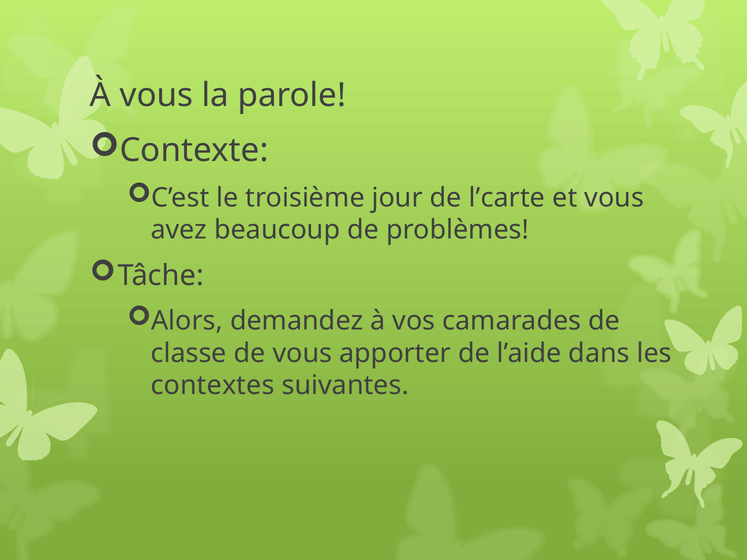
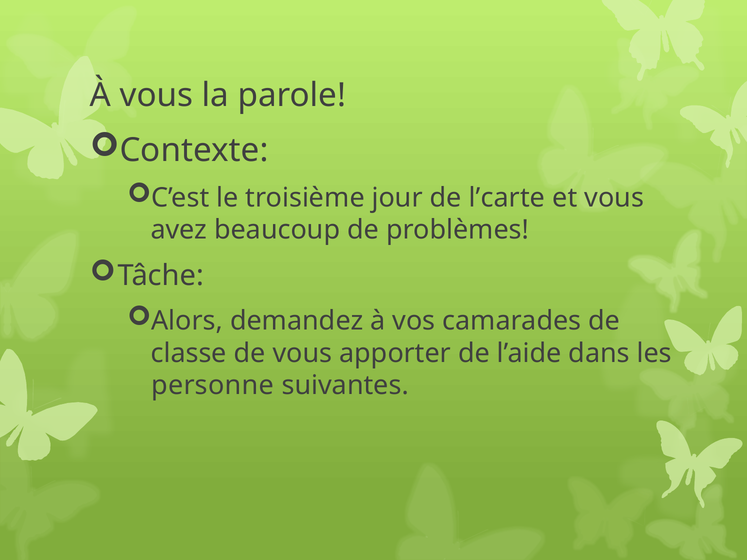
contextes: contextes -> personne (212, 386)
